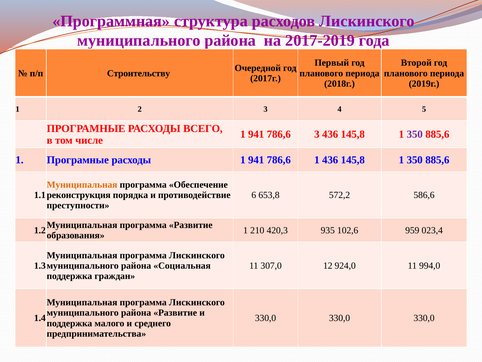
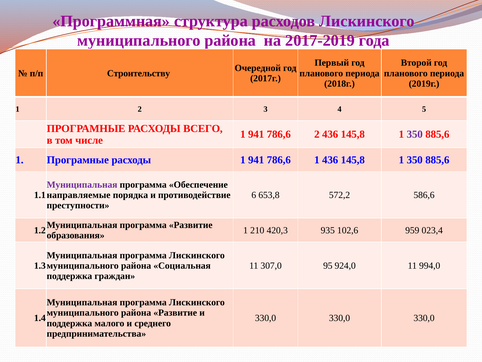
786,6 3: 3 -> 2 (317, 134)
Муниципальная colour: orange -> purple (82, 184)
реконструкция: реконструкция -> направляемые (79, 195)
12: 12 -> 95 (328, 265)
